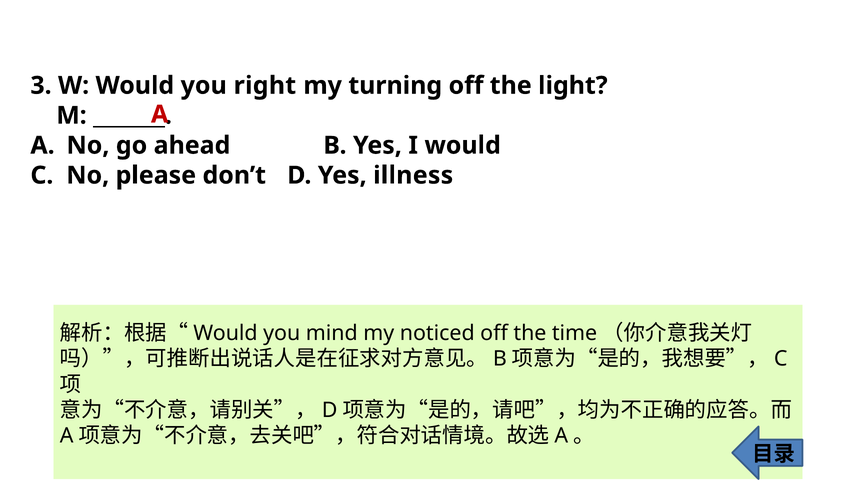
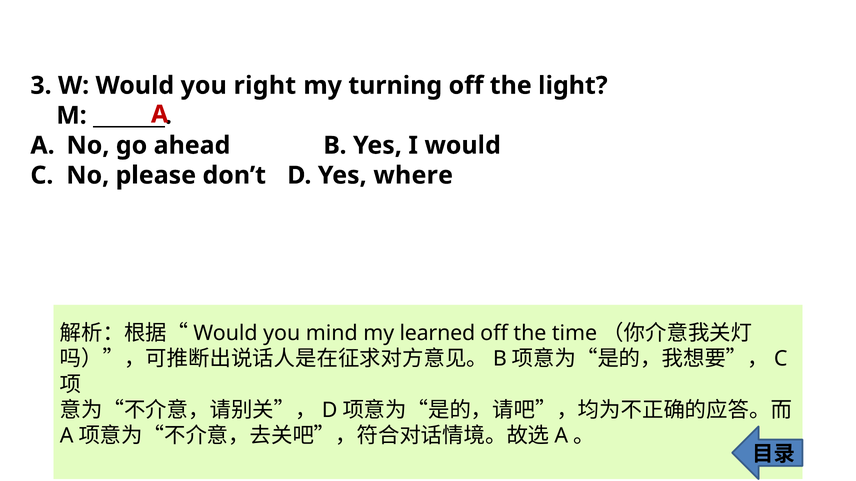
illness: illness -> where (413, 176)
noticed: noticed -> learned (437, 334)
